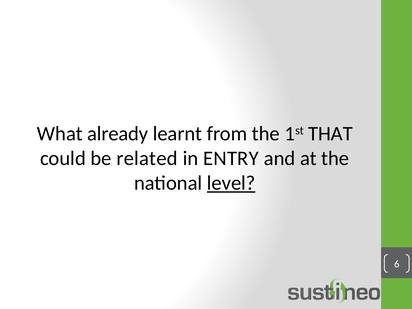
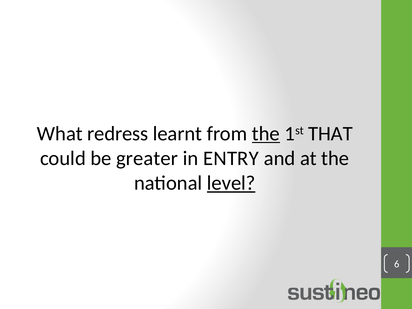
already: already -> redress (118, 134)
the underline: none -> present (266, 134)
related: related -> greater (147, 158)
